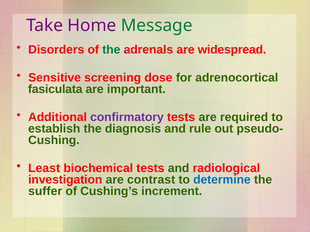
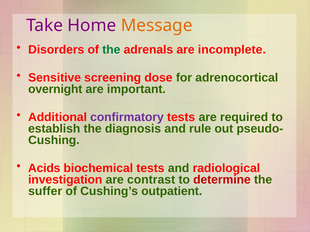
Message colour: green -> orange (157, 26)
widespread: widespread -> incomplete (232, 50)
fasiculata: fasiculata -> overnight (55, 89)
Least: Least -> Acids (44, 168)
determine colour: blue -> red (222, 180)
increment: increment -> outpatient (172, 192)
